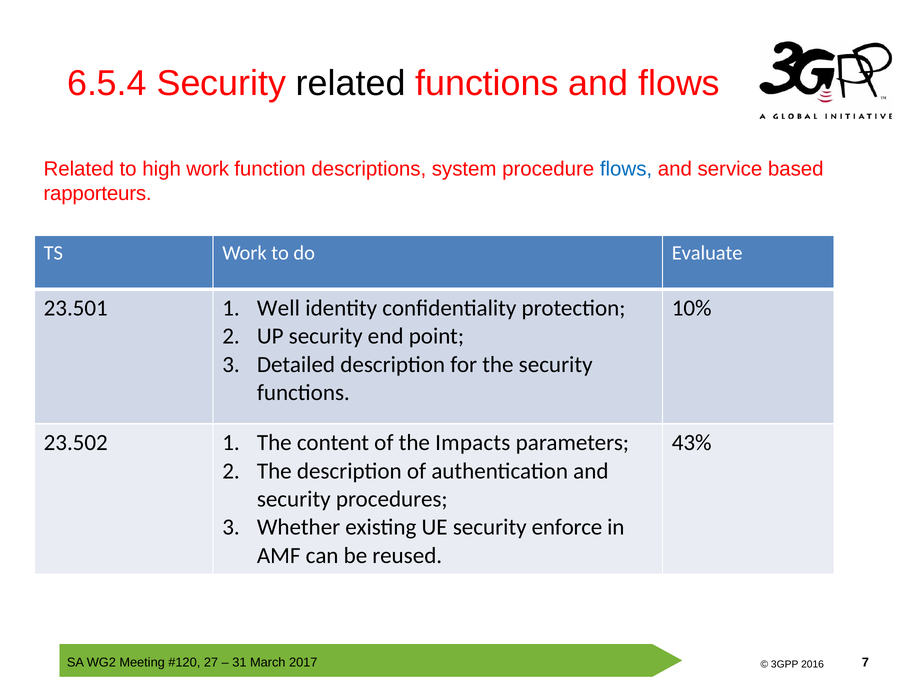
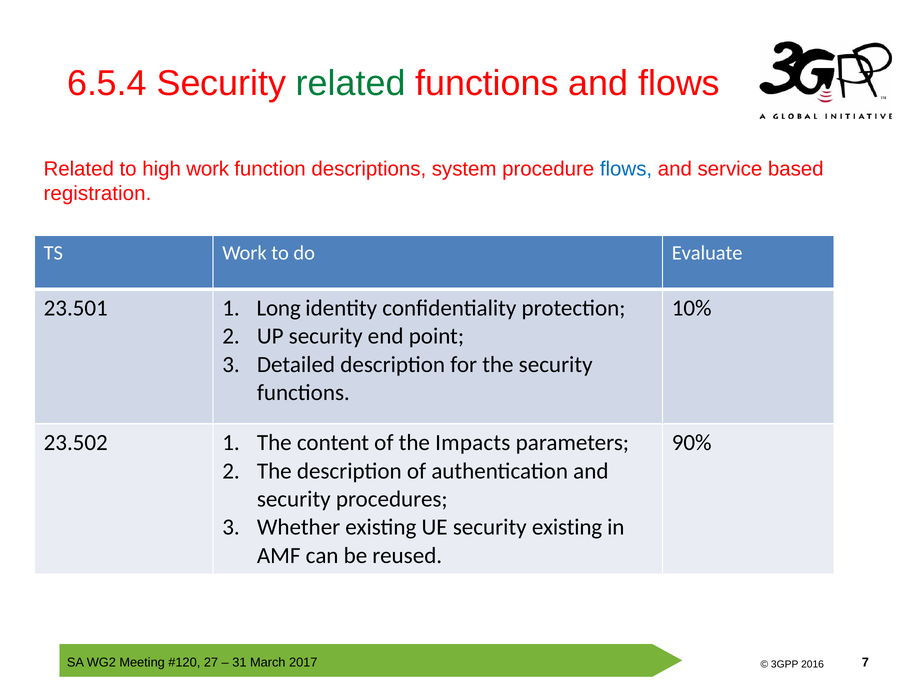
related colour: black -> green (351, 83)
rapporteurs: rapporteurs -> registration (97, 193)
Well: Well -> Long (279, 308)
43%: 43% -> 90% (692, 442)
security enforce: enforce -> existing (567, 527)
